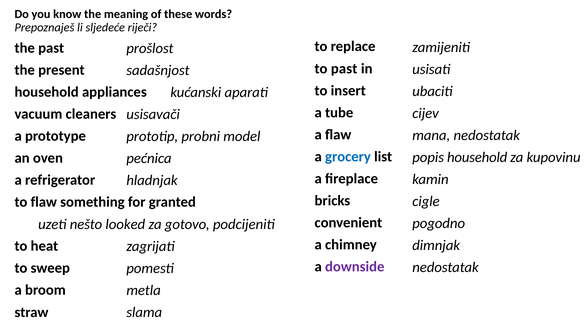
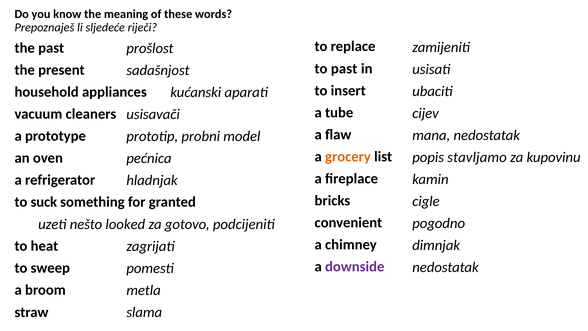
grocery colour: blue -> orange (348, 156)
popis household: household -> stavljamo (477, 157)
to flaw: flaw -> suck (44, 202)
